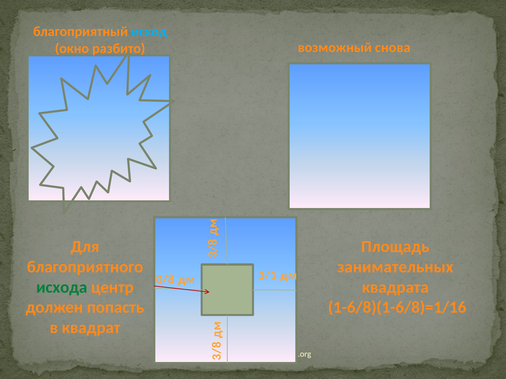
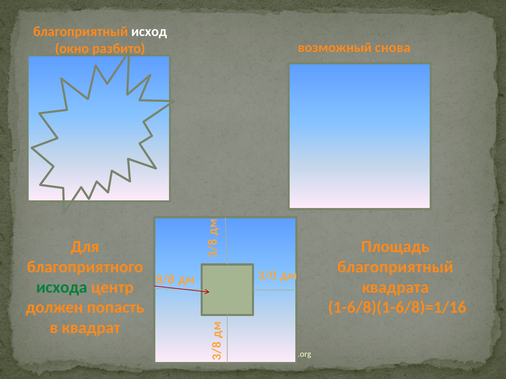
исход colour: light blue -> white (149, 32)
занимательных: занимательных -> благоприятный (395, 267)
3/1: 3/1 -> 3/0 (267, 276)
0/8: 0/8 -> 8/8 (165, 280)
